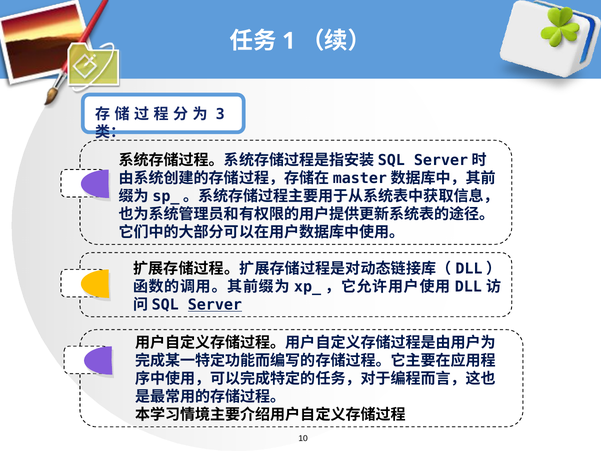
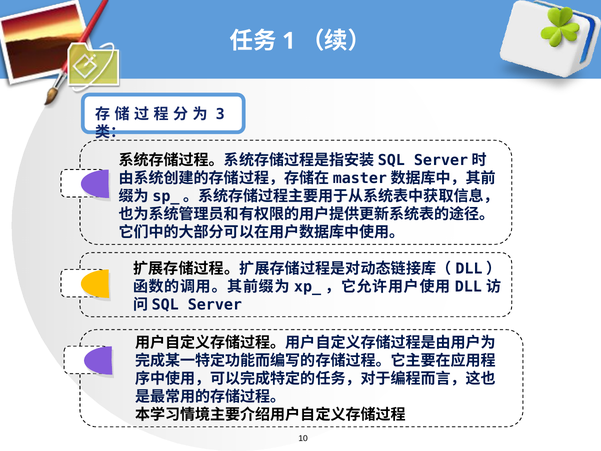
Server underline: present -> none (215, 305)
